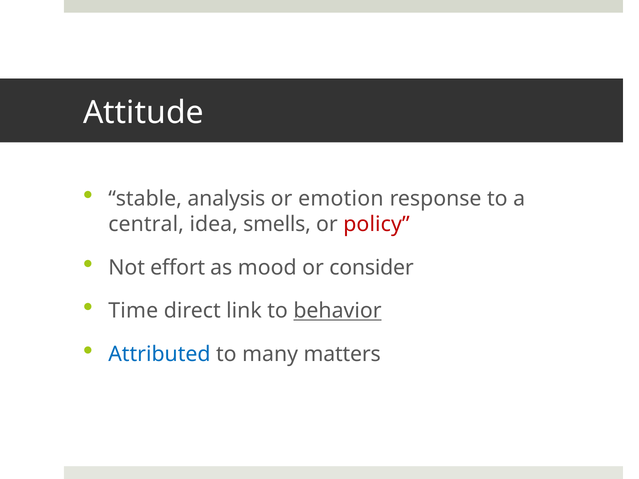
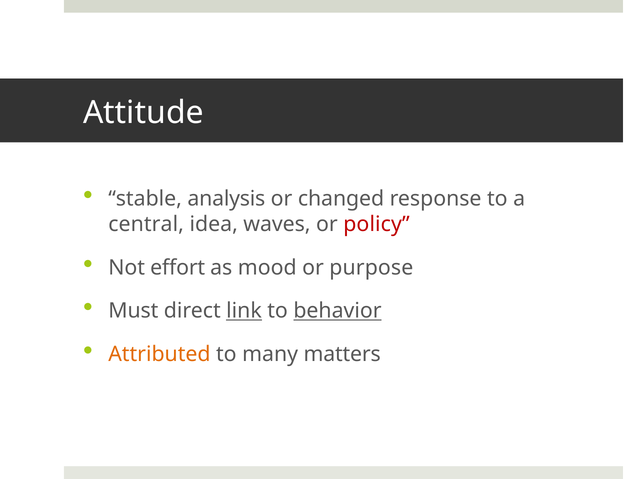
emotion: emotion -> changed (341, 199)
smells: smells -> waves (277, 224)
consider: consider -> purpose (371, 268)
Time: Time -> Must (133, 311)
link underline: none -> present (244, 311)
Attributed colour: blue -> orange (159, 354)
